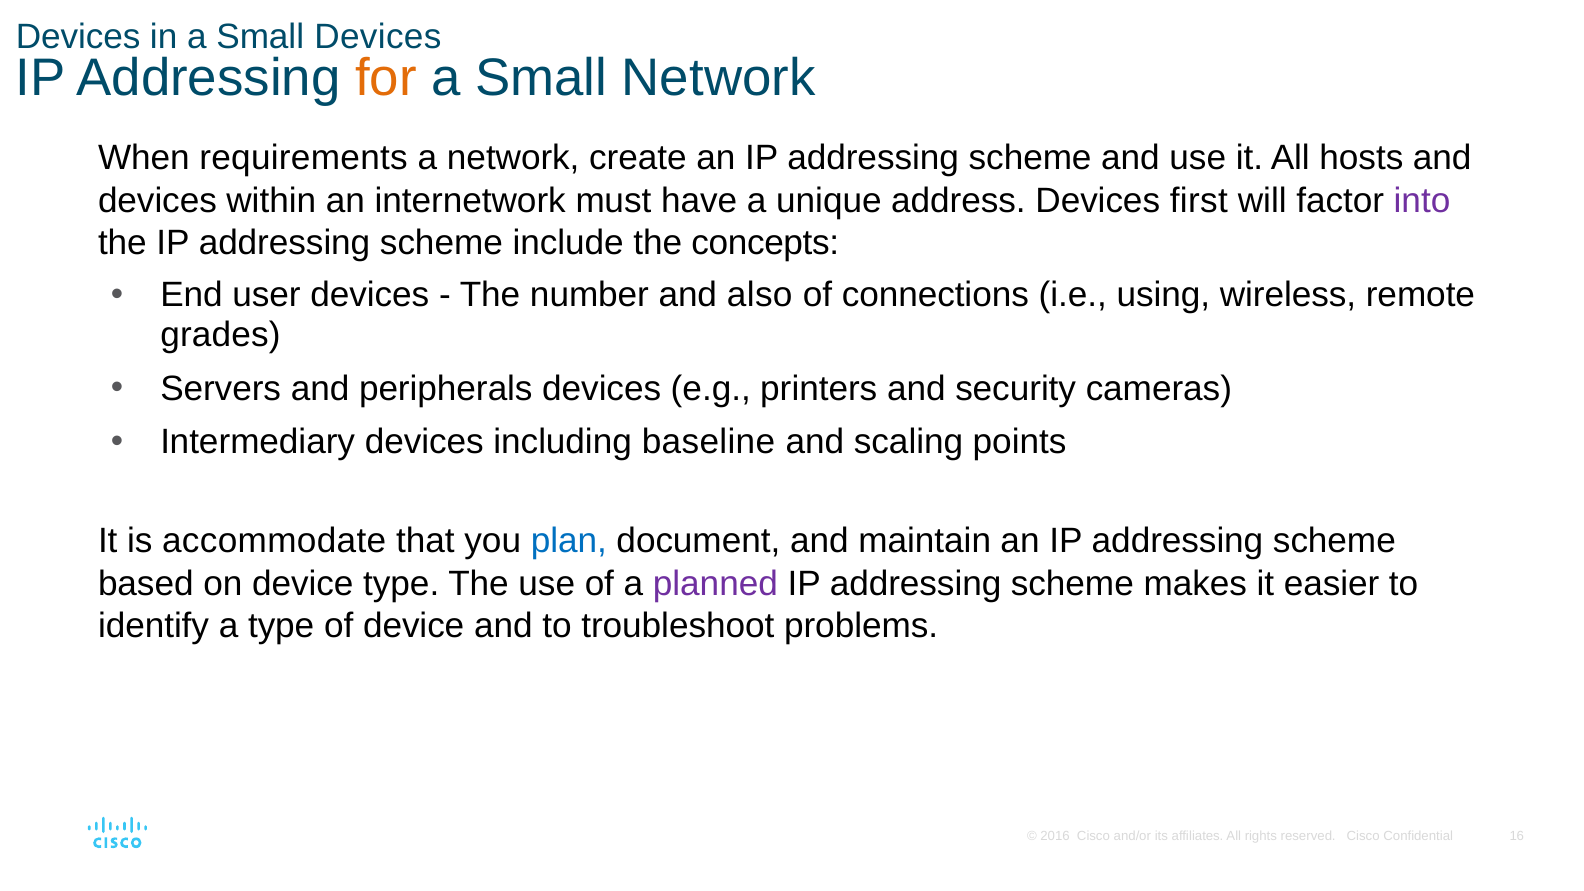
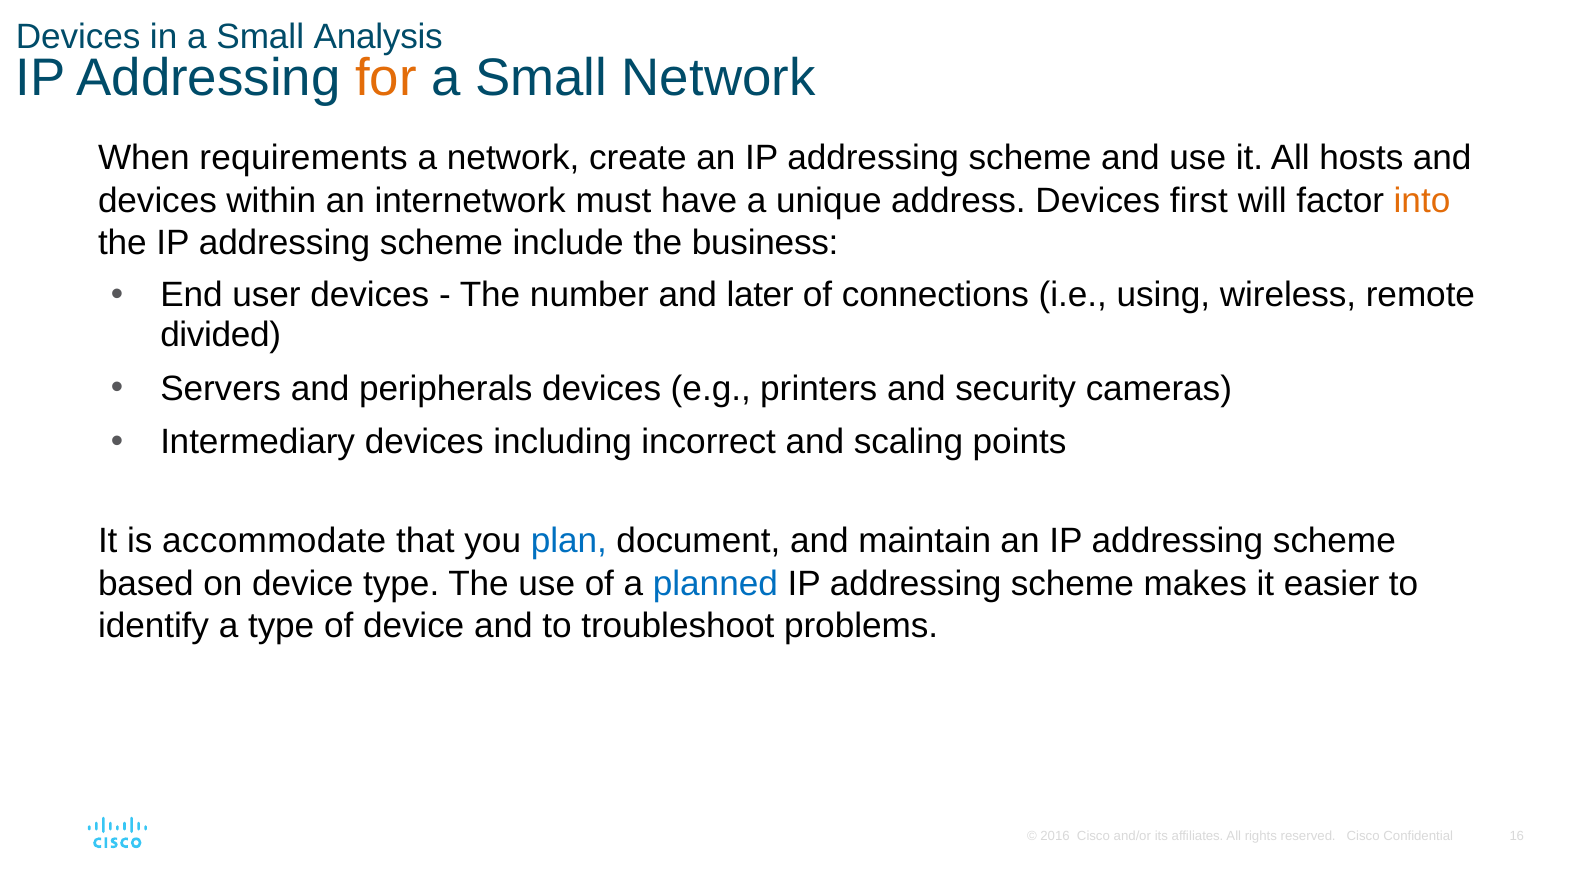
Small Devices: Devices -> Analysis (378, 36)
into colour: purple -> orange (1422, 200)
concepts: concepts -> business (765, 243)
also: also -> later (760, 295)
grades: grades -> divided (221, 335)
baseline: baseline -> incorrect (709, 442)
planned colour: purple -> blue (715, 584)
